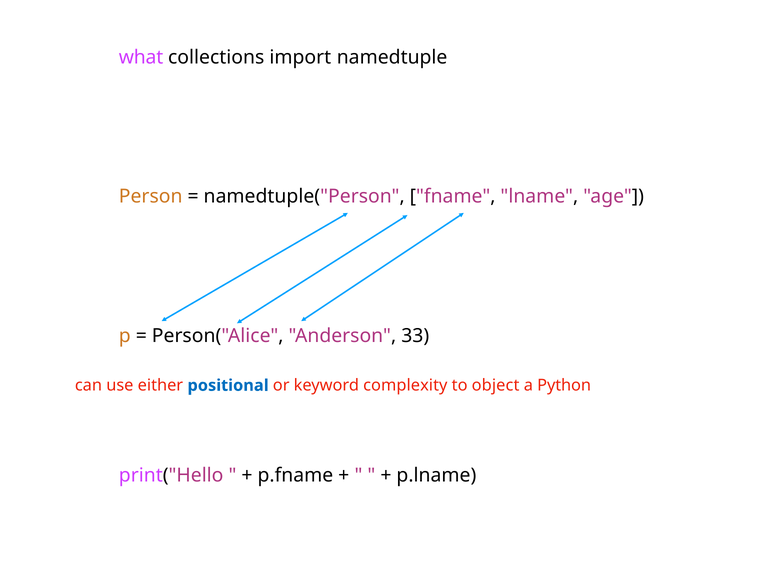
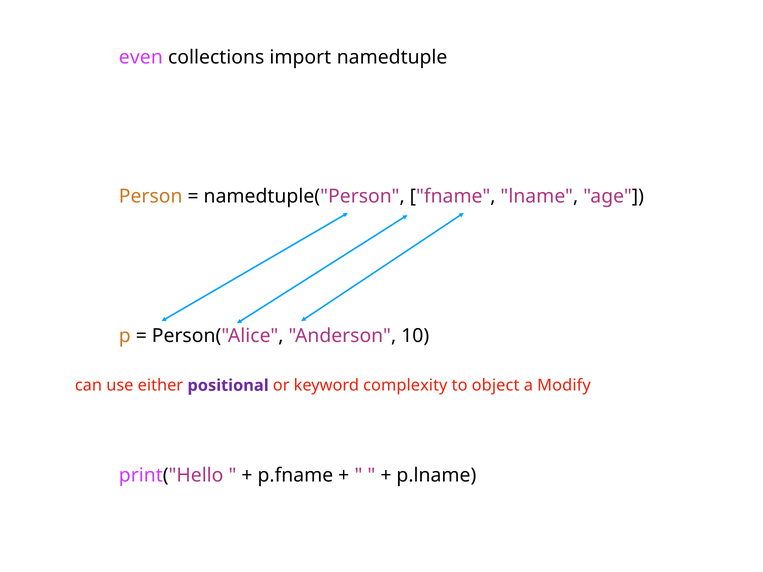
what: what -> even (141, 57)
33: 33 -> 10 (415, 336)
positional colour: blue -> purple (228, 386)
Python: Python -> Modify (564, 386)
